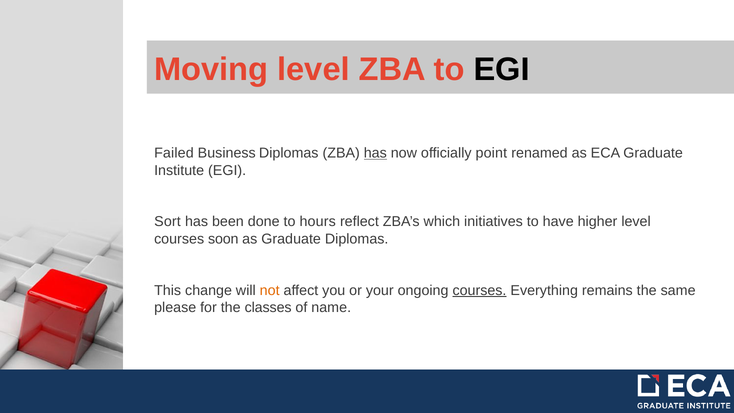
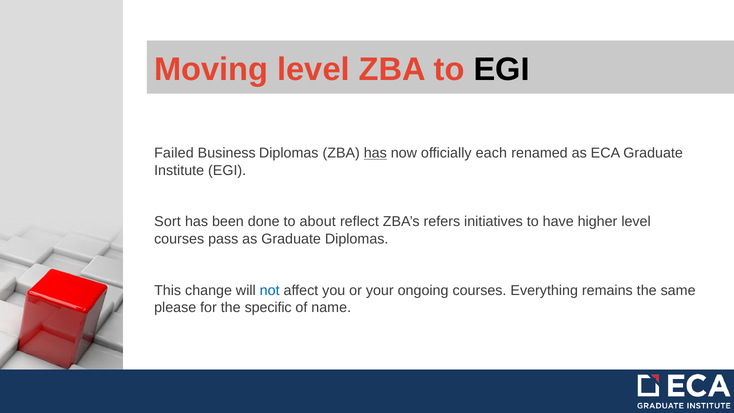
point: point -> each (491, 153)
hours: hours -> about (318, 222)
which: which -> refers (442, 222)
soon: soon -> pass (223, 239)
not colour: orange -> blue (270, 290)
courses underline: present -> none (479, 290)
classes: classes -> specific (268, 307)
